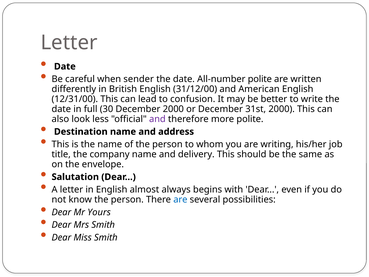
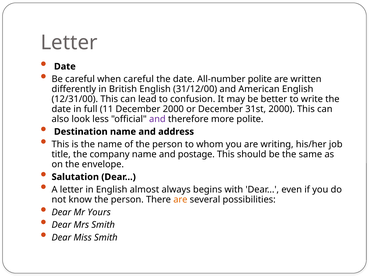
when sender: sender -> careful (139, 79)
30: 30 -> 11 (107, 109)
delivery: delivery -> postage (196, 154)
are colour: blue -> orange (180, 199)
